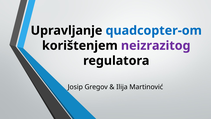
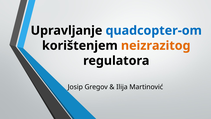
neizrazitog colour: purple -> orange (156, 46)
